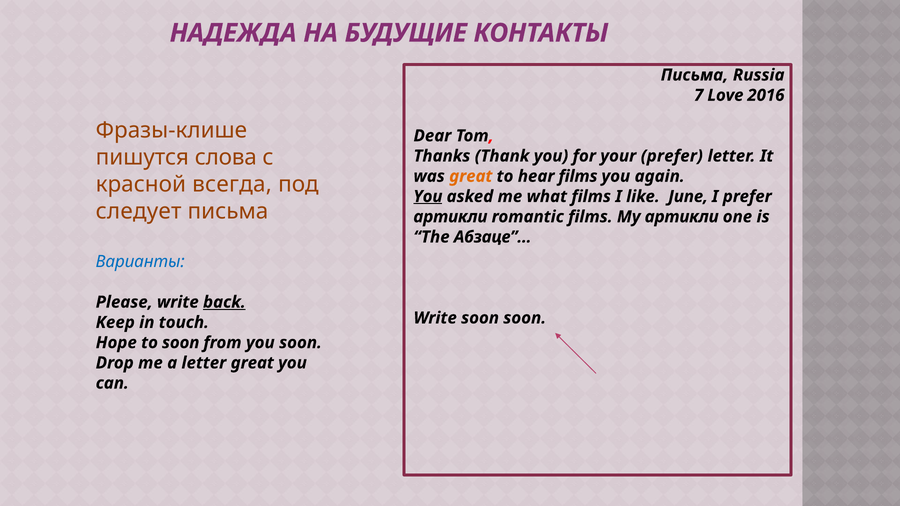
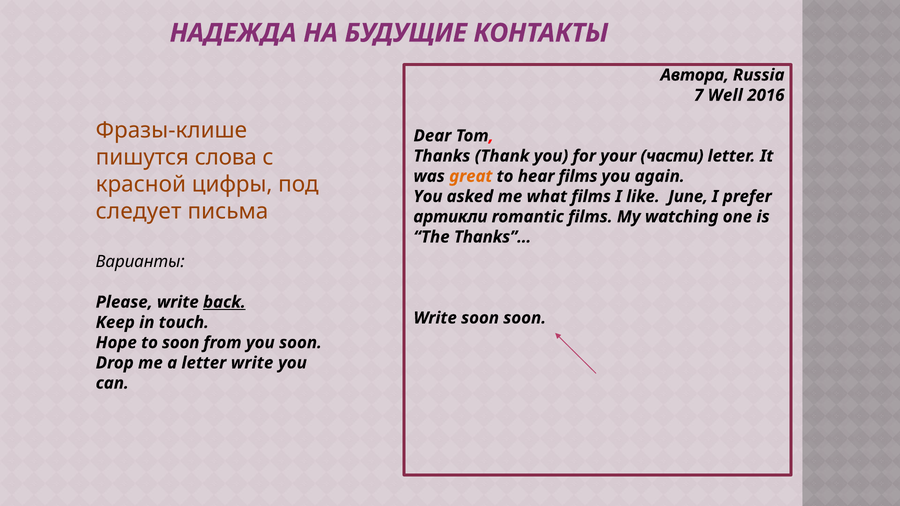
Письма: Письма -> Автора (695, 75)
Love: Love -> Well (725, 95)
your prefer: prefer -> части (672, 156)
всегда: всегда -> цифры (232, 185)
You underline: present -> none (428, 197)
My артикли: артикли -> watching (682, 217)
Абзаце”…: Абзаце”… -> Thanks”… (493, 237)
Варианты colour: blue -> black (140, 262)
letter great: great -> write (252, 363)
